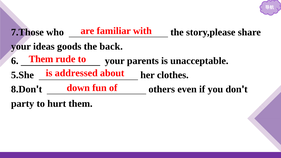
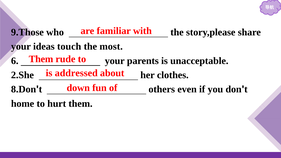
7.Those: 7.Those -> 9.Those (27, 32)
goods: goods -> touch (69, 46)
back: back -> most (111, 46)
5.She: 5.She -> 2.She (22, 75)
party: party -> home (23, 104)
